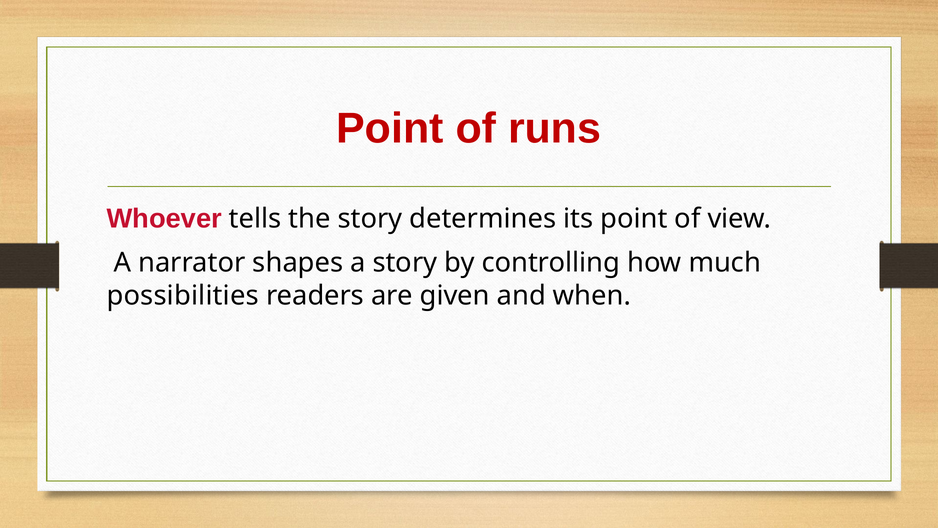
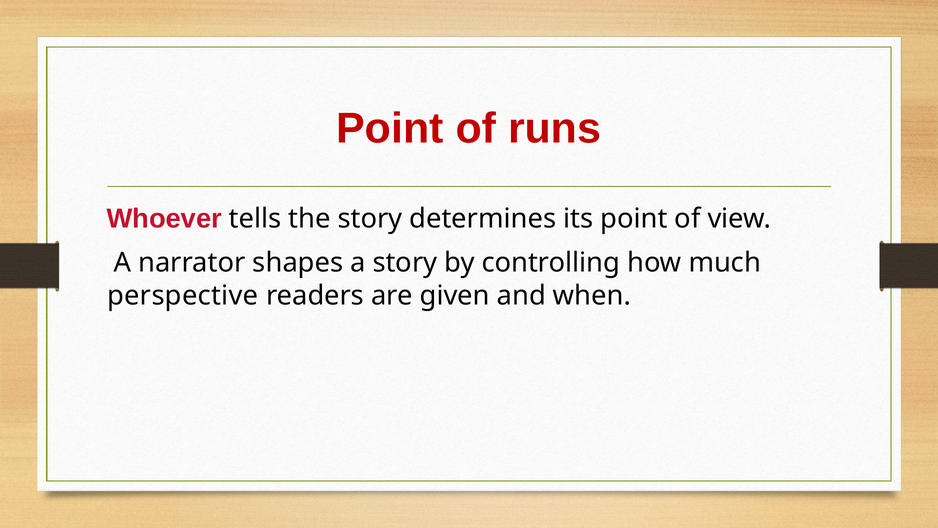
possibilities: possibilities -> perspective (183, 295)
